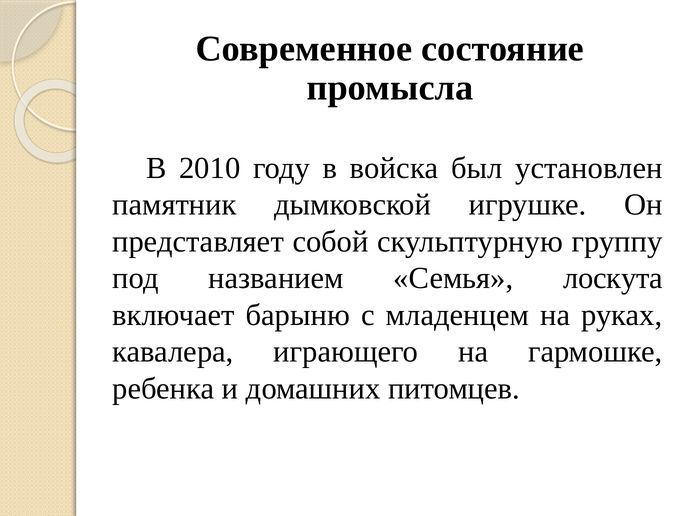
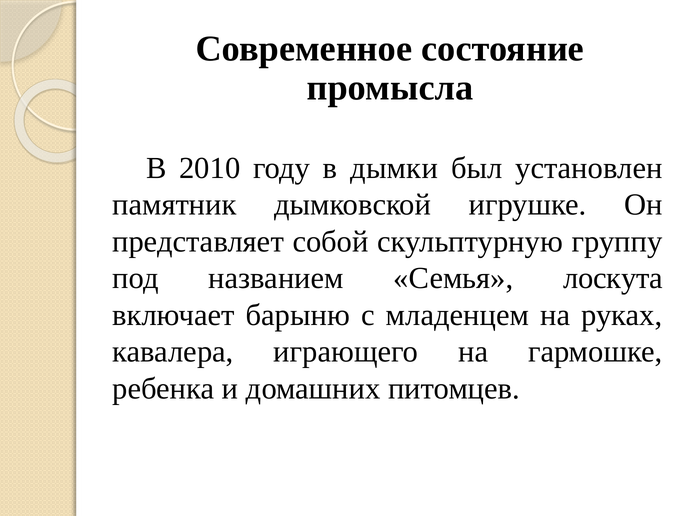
войска: войска -> дымки (394, 168)
